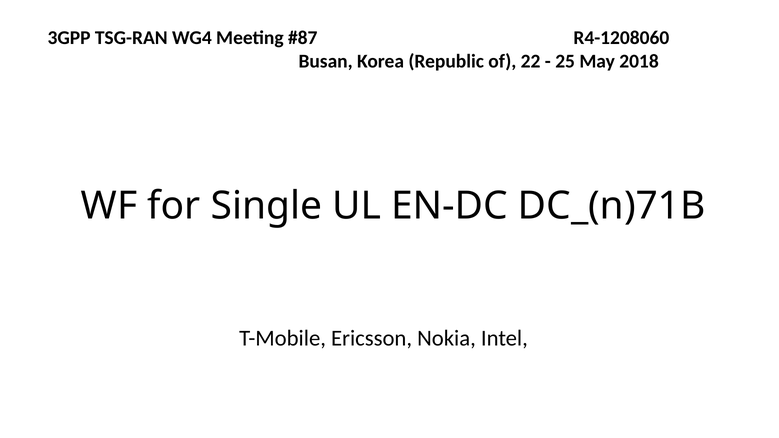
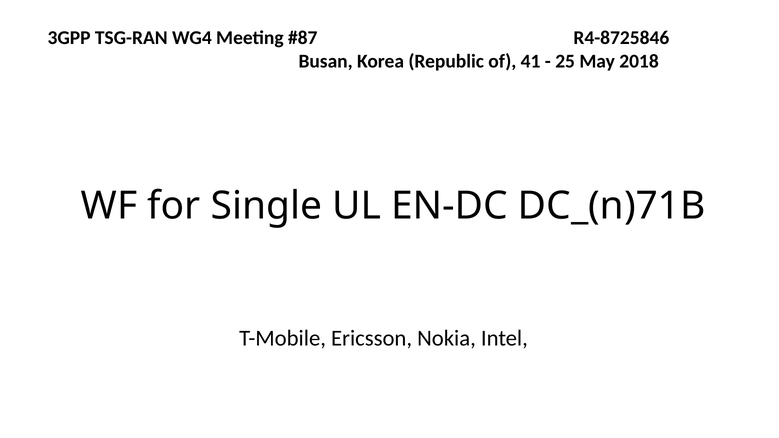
R4-1208060: R4-1208060 -> R4-8725846 (621, 38)
22: 22 -> 41 (531, 61)
